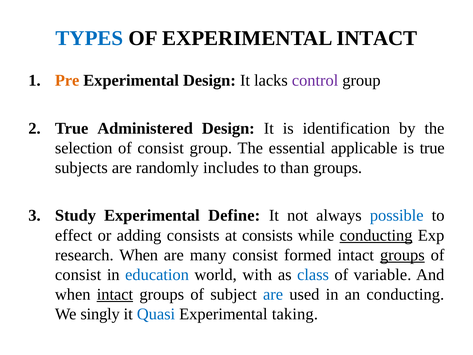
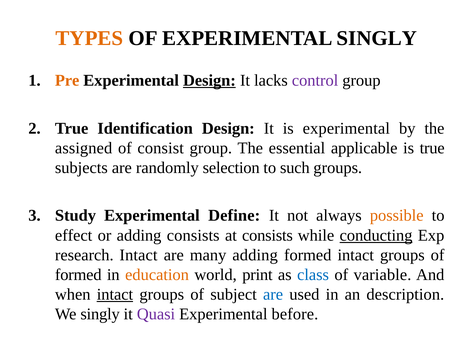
TYPES colour: blue -> orange (89, 38)
EXPERIMENTAL INTACT: INTACT -> SINGLY (377, 38)
Design underline: none -> present (209, 80)
Administered: Administered -> Identification (145, 128)
is identification: identification -> experimental (346, 128)
selection: selection -> assigned (84, 148)
includes: includes -> selection (231, 168)
than: than -> such (295, 168)
possible colour: blue -> orange (397, 215)
research When: When -> Intact (139, 255)
many consist: consist -> adding (255, 255)
groups underline: present -> none (402, 255)
consist: consist -> formed (78, 275)
education colour: blue -> orange (157, 275)
with: with -> print (257, 275)
an conducting: conducting -> description (405, 294)
Quasi colour: blue -> purple (156, 314)
taking: taking -> before (295, 314)
